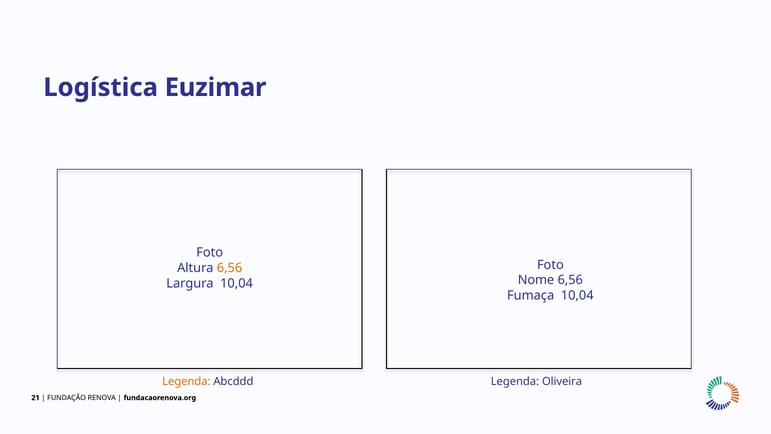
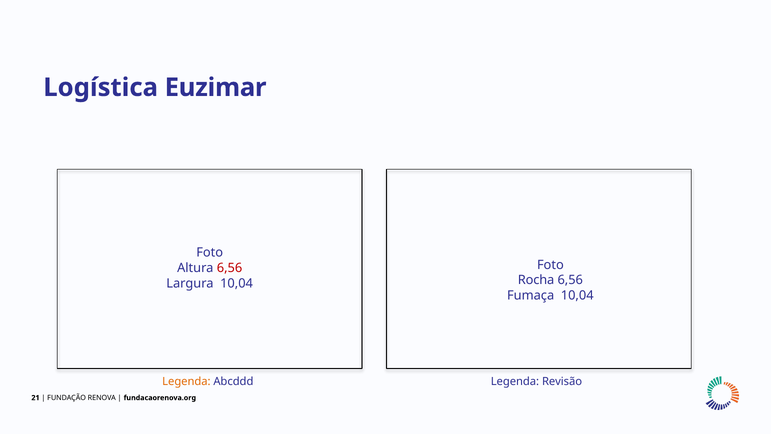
6,56 colour: orange -> red (230, 268)
Nome: Nome -> Rocha (536, 280)
Oliveira: Oliveira -> Revisão (562, 381)
